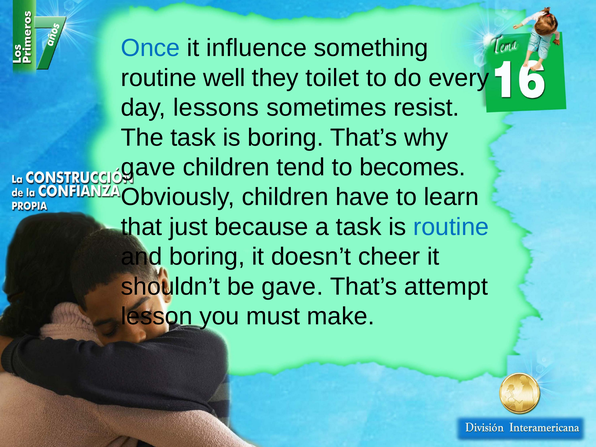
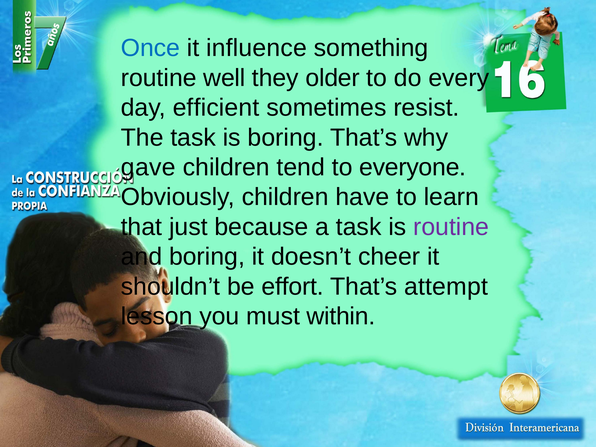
toilet: toilet -> older (333, 78)
lessons: lessons -> efficient (216, 108)
becomes: becomes -> everyone (413, 167)
routine colour: blue -> purple (451, 227)
be gave: gave -> effort (293, 287)
make: make -> within (341, 316)
